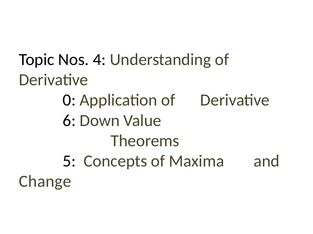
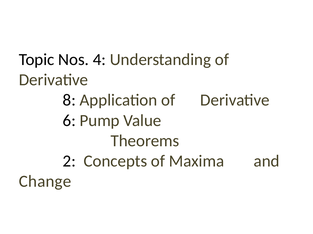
0: 0 -> 8 (69, 100)
Down: Down -> Pump (100, 121)
5: 5 -> 2 (69, 162)
